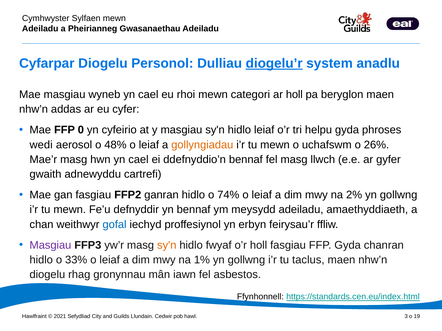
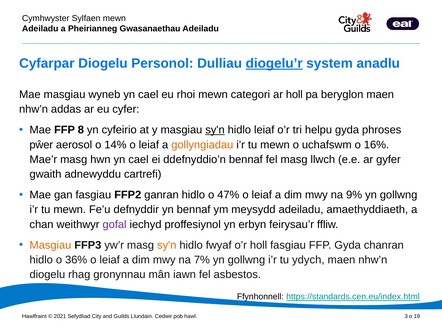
0: 0 -> 8 (81, 130)
sy'n underline: none -> present (215, 130)
wedi: wedi -> pŵer (41, 145)
48%: 48% -> 14% (115, 145)
26%: 26% -> 16% (376, 145)
74%: 74% -> 47% (228, 195)
2%: 2% -> 9% (354, 195)
gofal colour: blue -> purple (115, 225)
Masgiau colour: purple -> orange (50, 246)
33%: 33% -> 36% (76, 260)
1%: 1% -> 7% (202, 260)
taclus: taclus -> ydych (308, 260)
